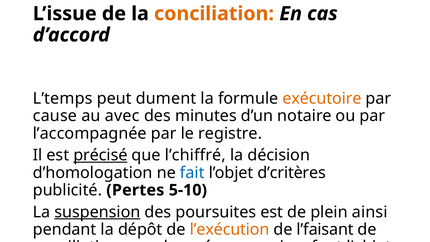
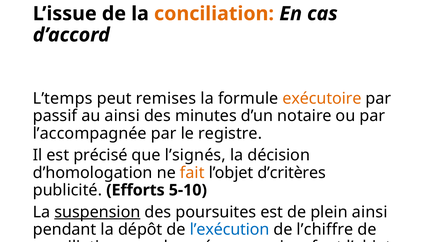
dument: dument -> remises (166, 98)
cause: cause -> passif (55, 116)
au avec: avec -> ainsi (122, 116)
précisé underline: present -> none (100, 155)
l’chiffré: l’chiffré -> l’signés (195, 155)
fait colour: blue -> orange (192, 173)
Pertes: Pertes -> Efforts (135, 190)
l’exécution colour: orange -> blue (230, 229)
l’faisant: l’faisant -> l’chiffre (325, 229)
